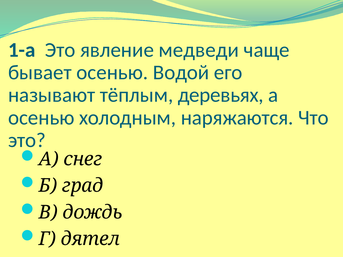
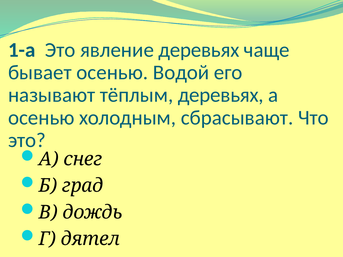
явление медведи: медведи -> деревьях (199, 50)
наряжаются: наряжаются -> сбрасывают (237, 118)
